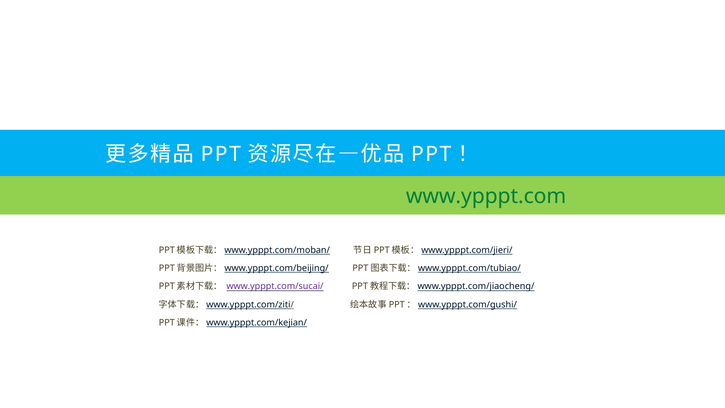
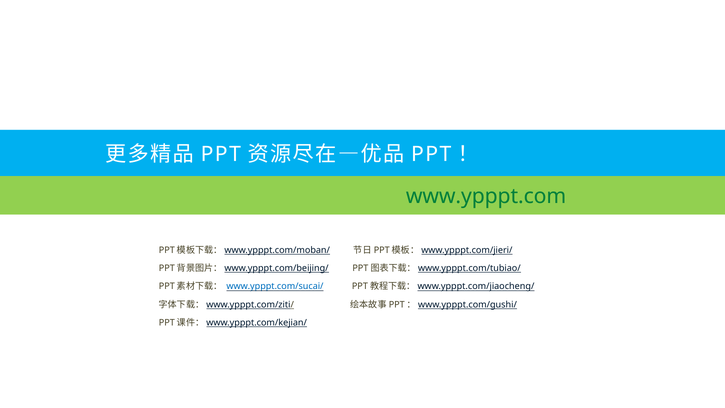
www.ypppt.com/sucai/ colour: purple -> blue (275, 286)
